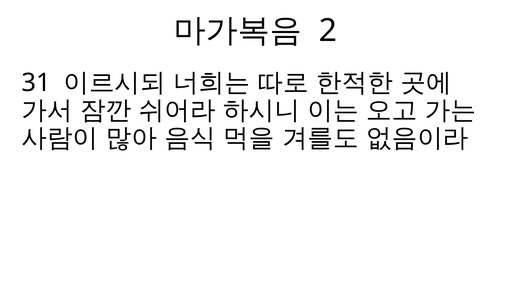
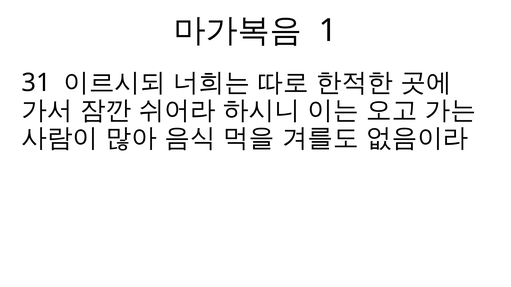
2: 2 -> 1 (328, 31)
